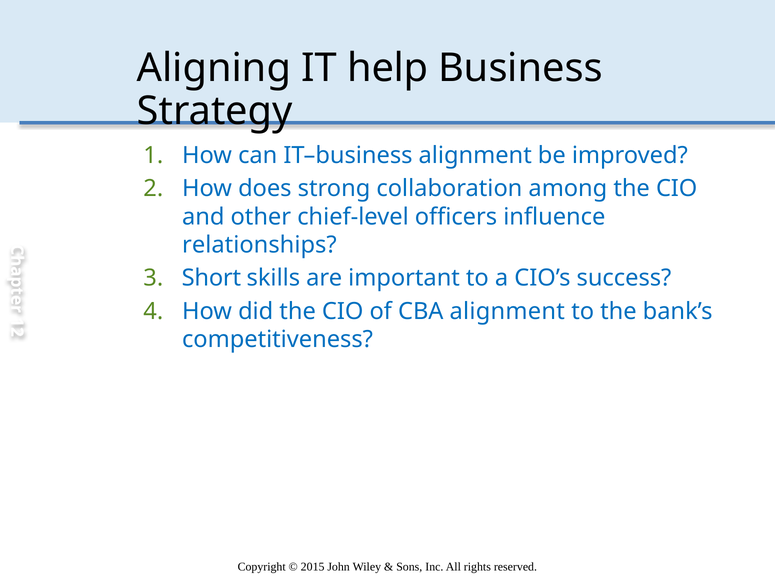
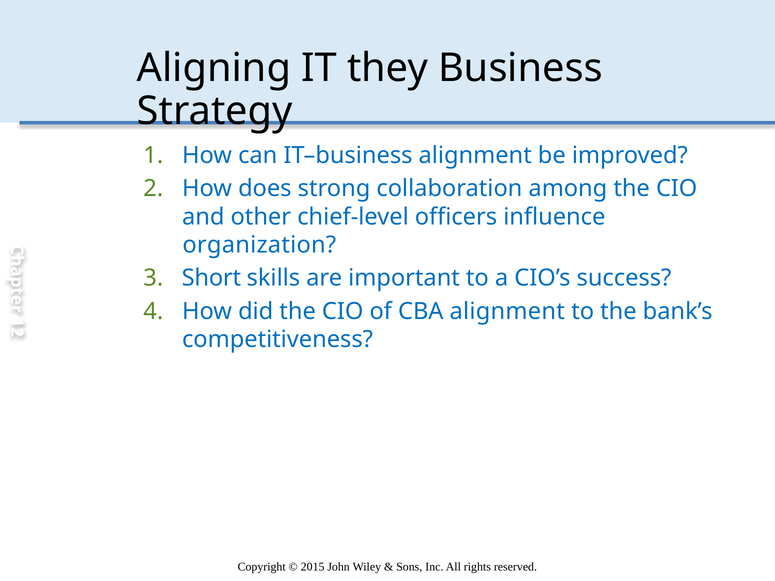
help: help -> they (388, 68)
relationships: relationships -> organization (259, 245)
